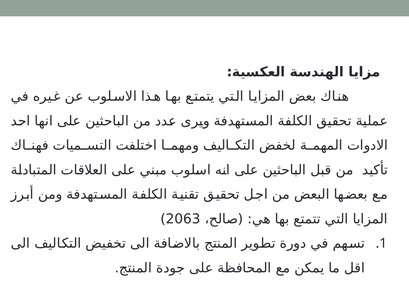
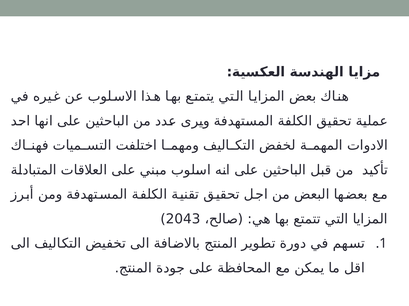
2063: 2063 -> 2043 (183, 219)
